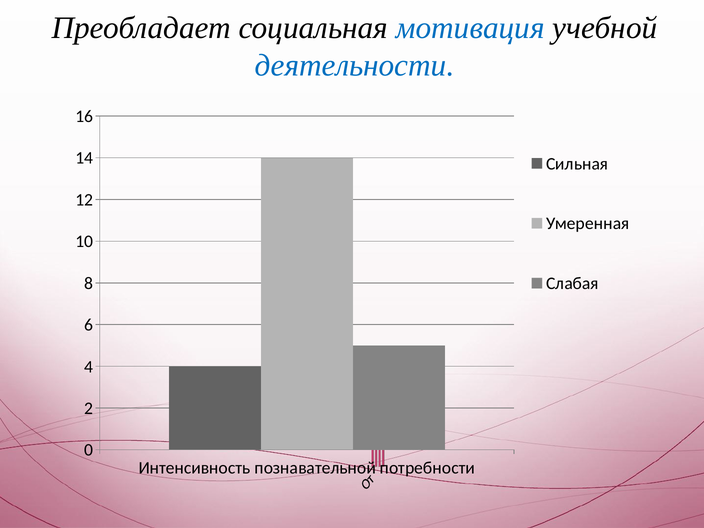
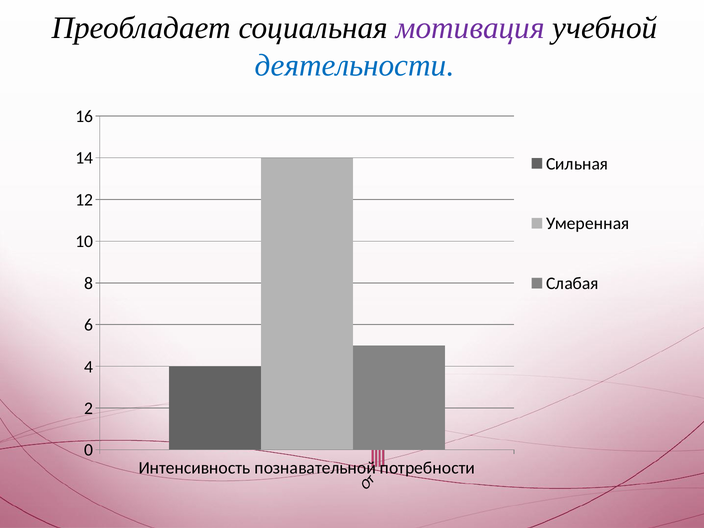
мотивация colour: blue -> purple (470, 28)
